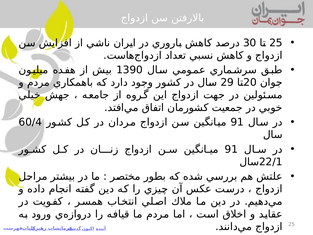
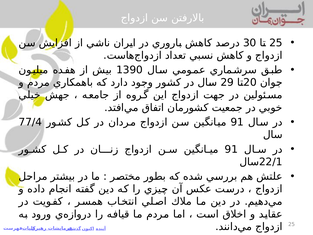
60/4: 60/4 -> 77/4 (30, 122)
